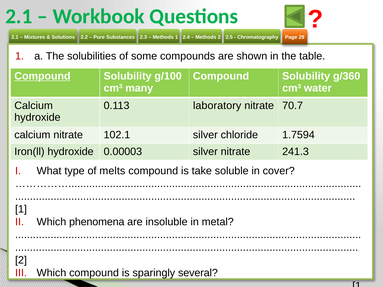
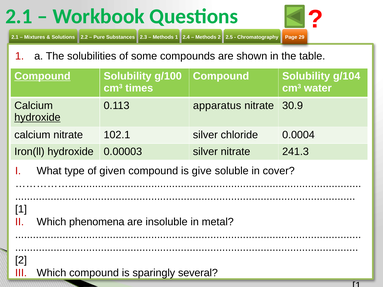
g/360: g/360 -> g/104 (347, 76)
many: many -> times (139, 88)
laboratory: laboratory -> apparatus (217, 106)
70.7: 70.7 -> 30.9 (293, 106)
hydroxide underline: none -> present (37, 118)
1.7594: 1.7594 -> 0.0004 (298, 135)
melts: melts -> given (112, 171)
take: take -> give (202, 171)
